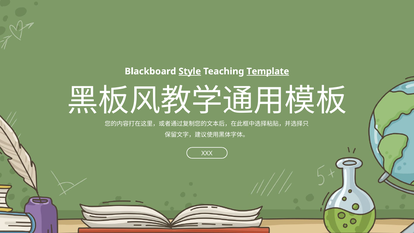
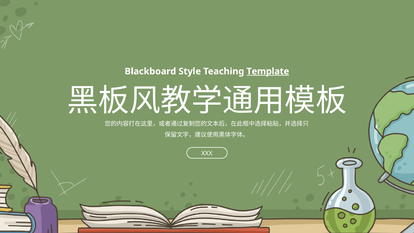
Style underline: present -> none (190, 71)
